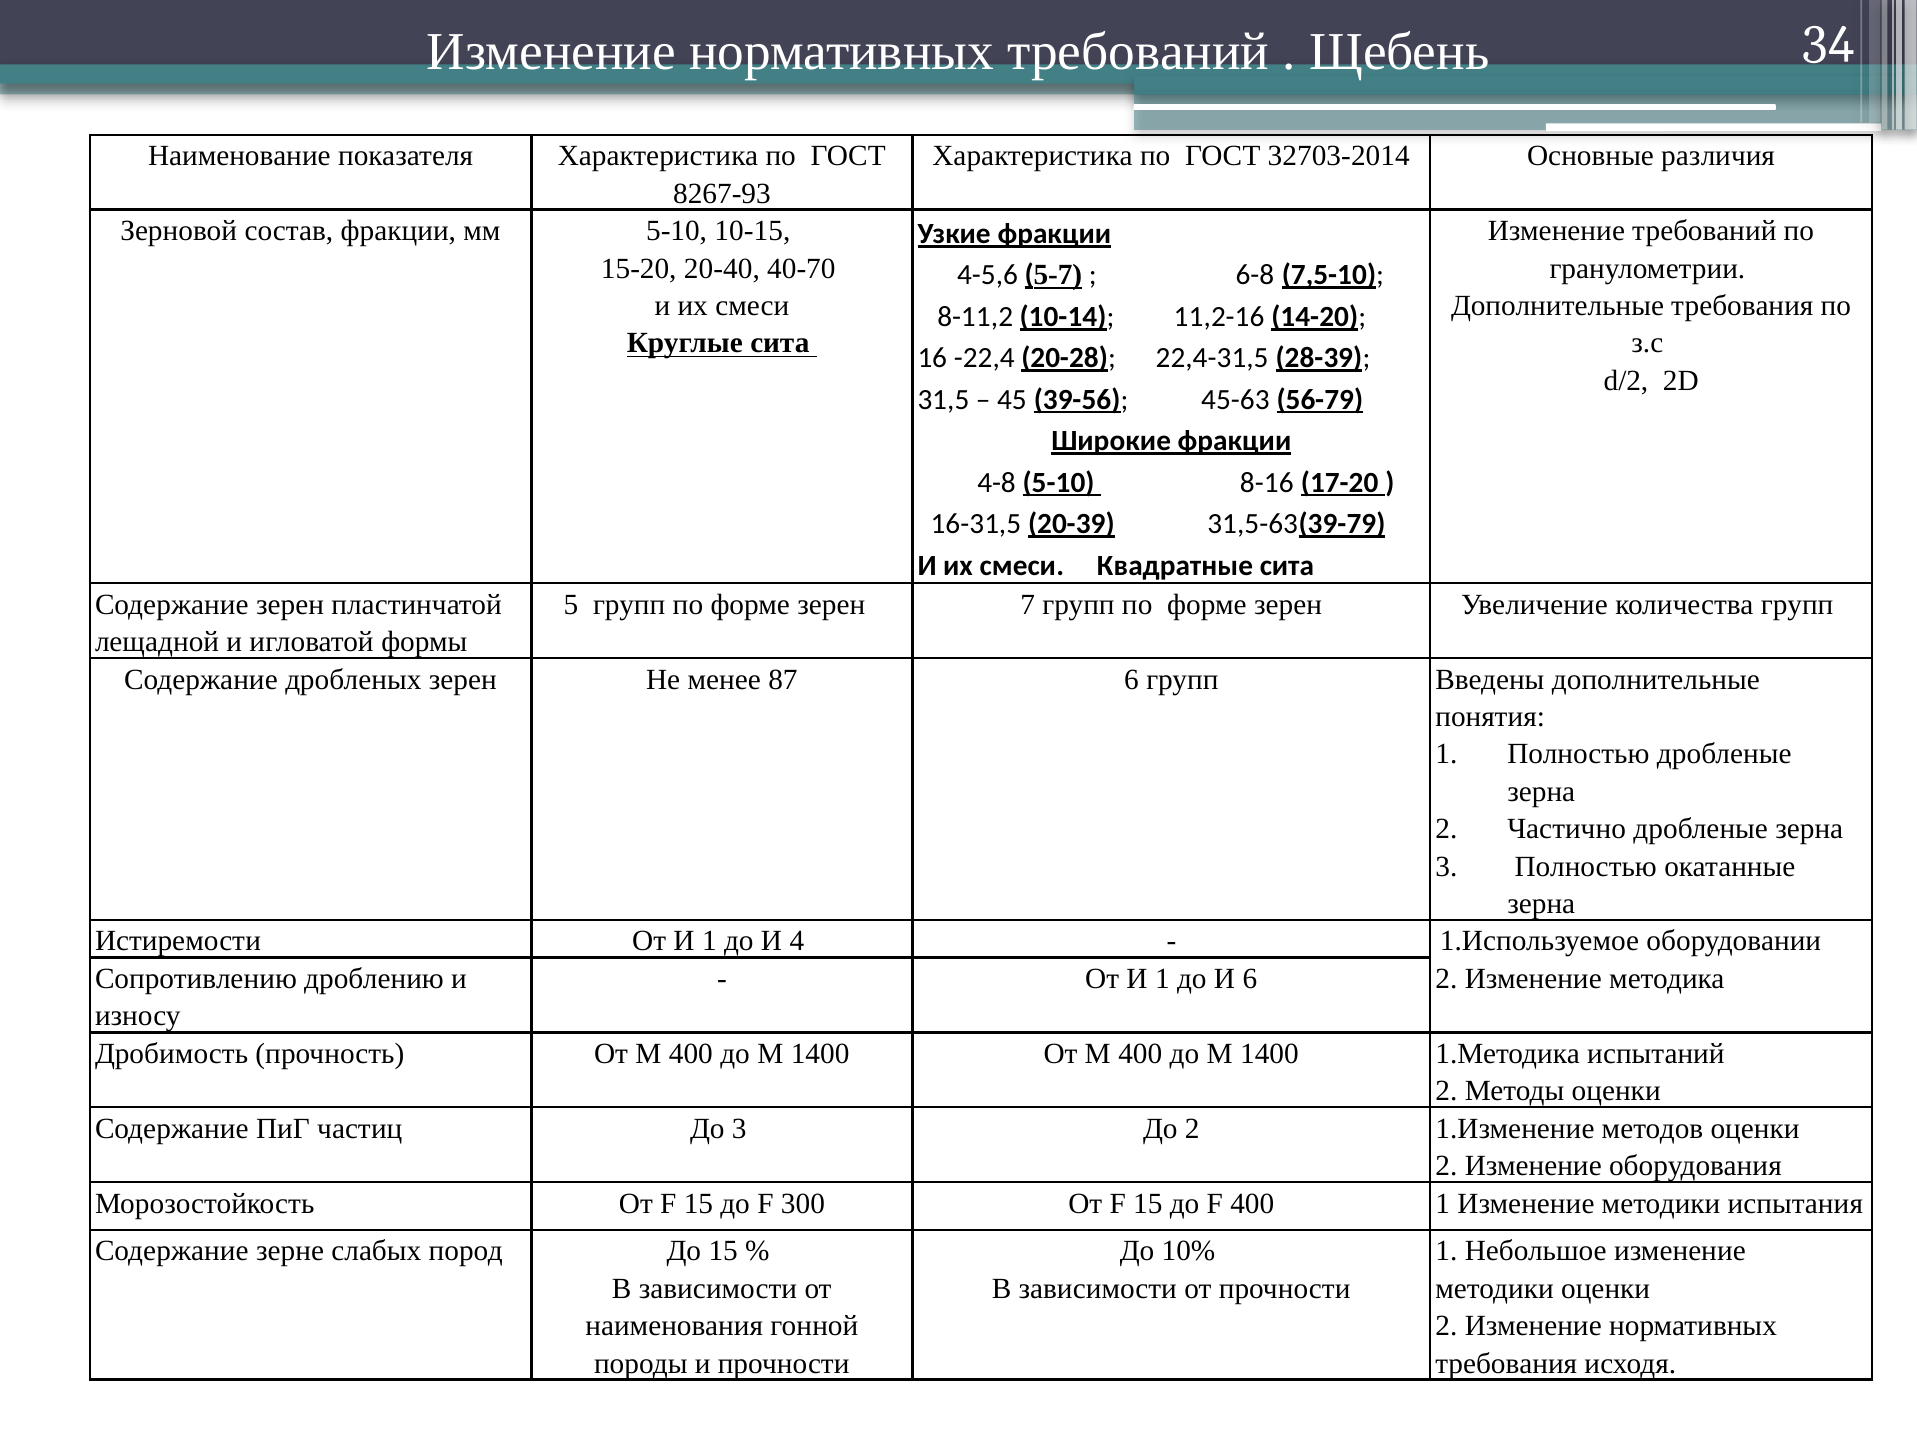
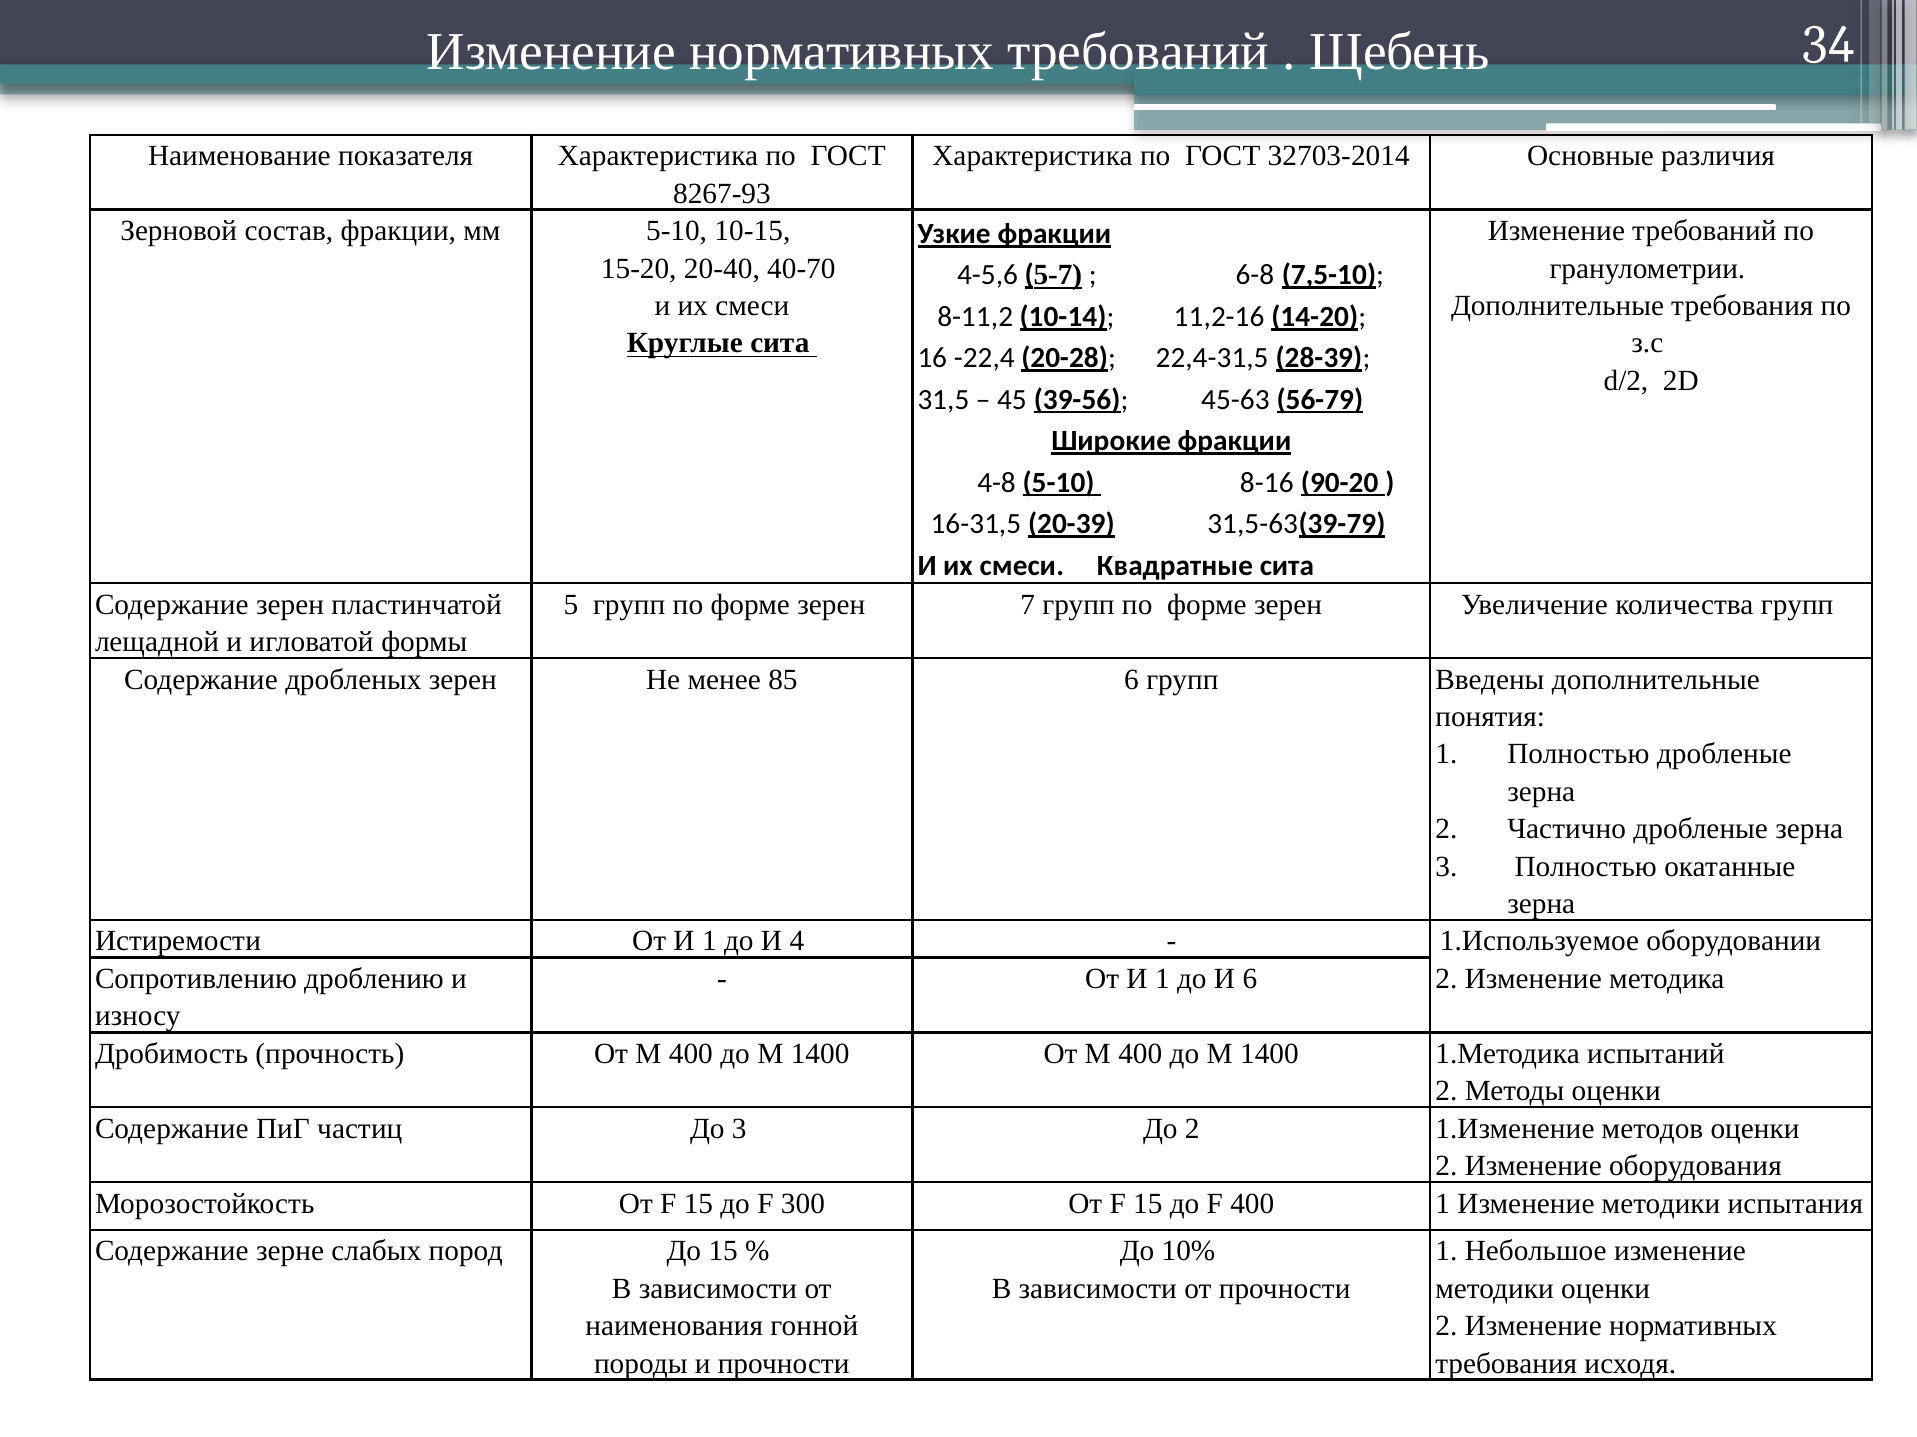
17-20: 17-20 -> 90-20 (1340, 483)
87: 87 -> 85 (783, 680)
